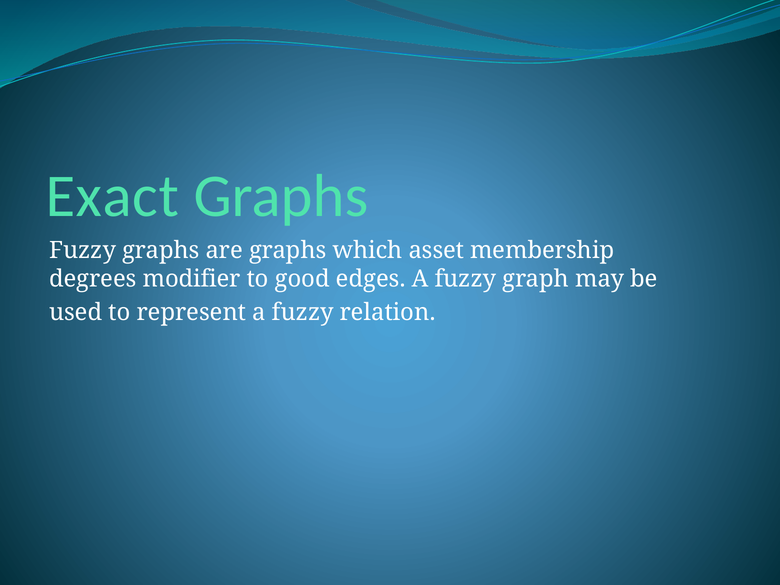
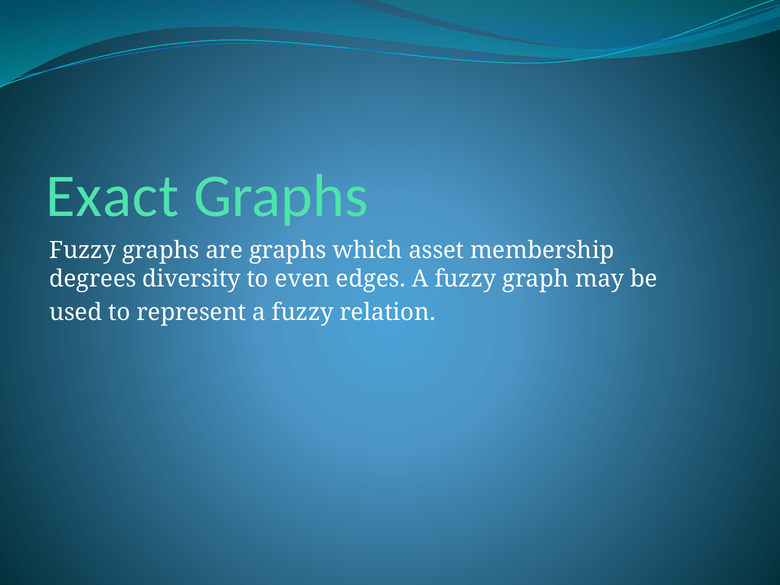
modifier: modifier -> diversity (192, 279)
good: good -> even (302, 279)
